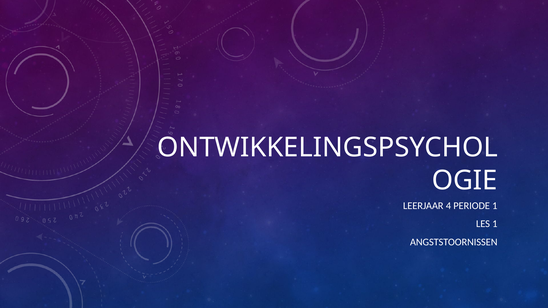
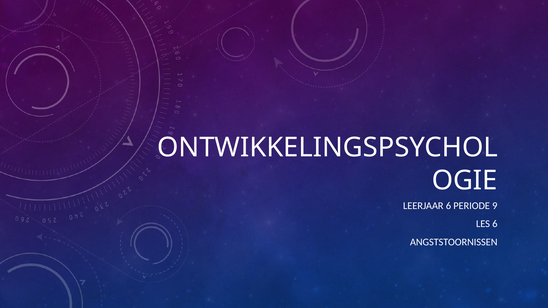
LEERJAAR 4: 4 -> 6 (448, 206)
PERIODE 1: 1 -> 9 (495, 206)
LES 1: 1 -> 6 (495, 224)
